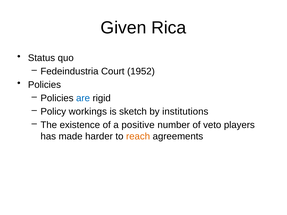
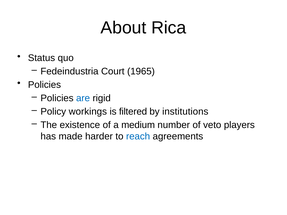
Given: Given -> About (123, 28)
1952: 1952 -> 1965 (141, 71)
sketch: sketch -> filtered (133, 112)
positive: positive -> medium (138, 125)
reach colour: orange -> blue (138, 137)
